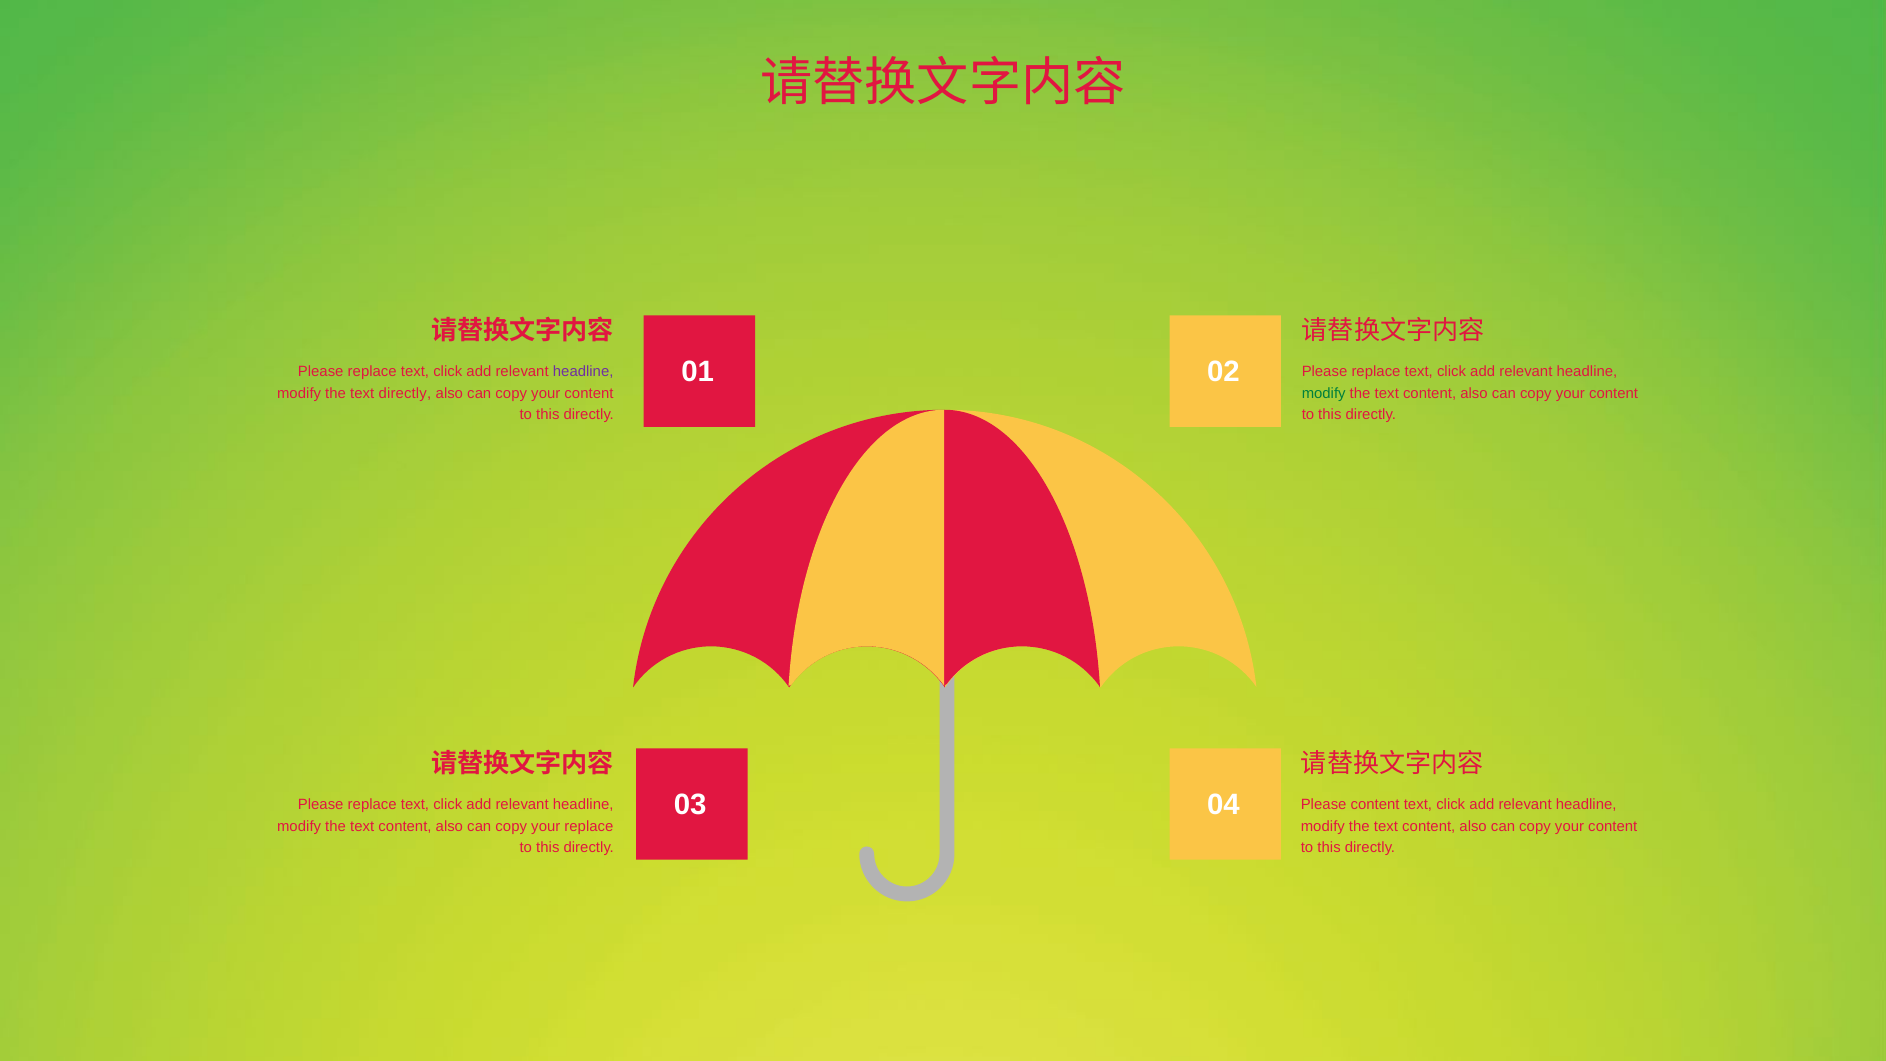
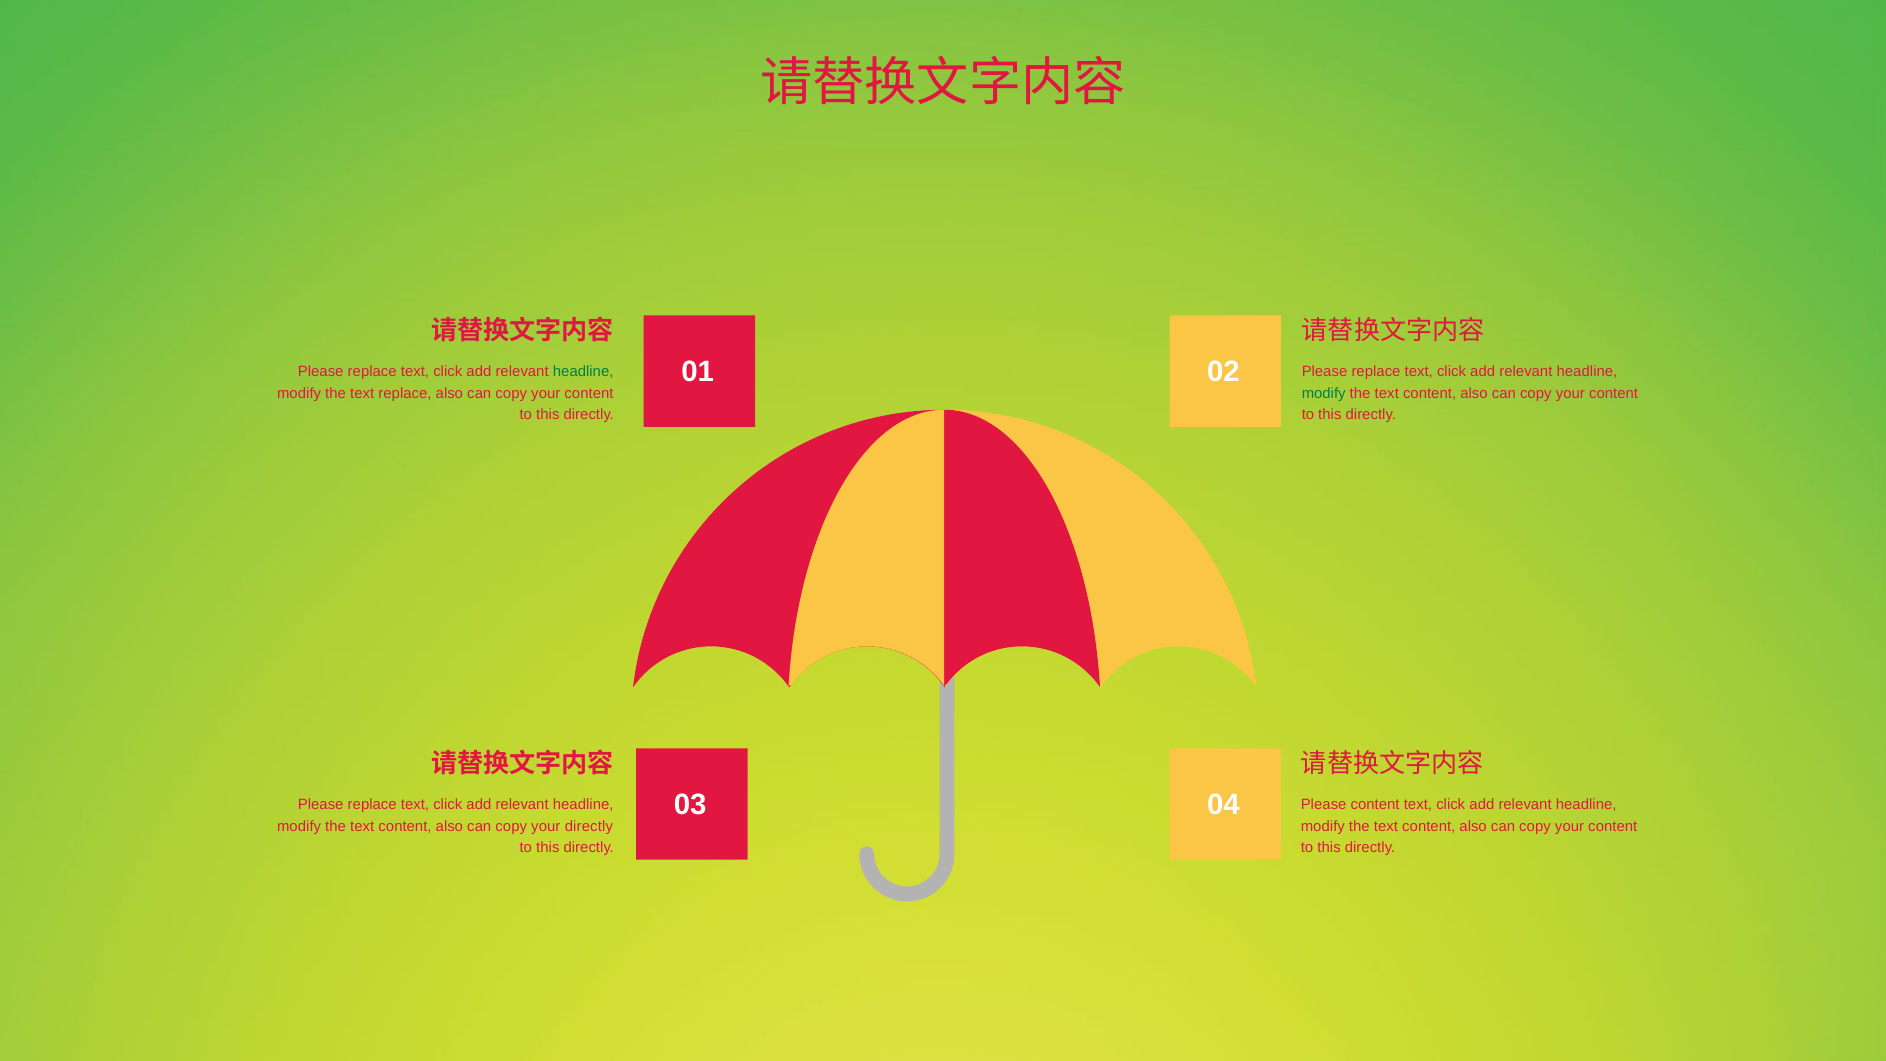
headline colour: purple -> green (583, 372)
text directly: directly -> replace (405, 393)
your replace: replace -> directly (589, 826)
